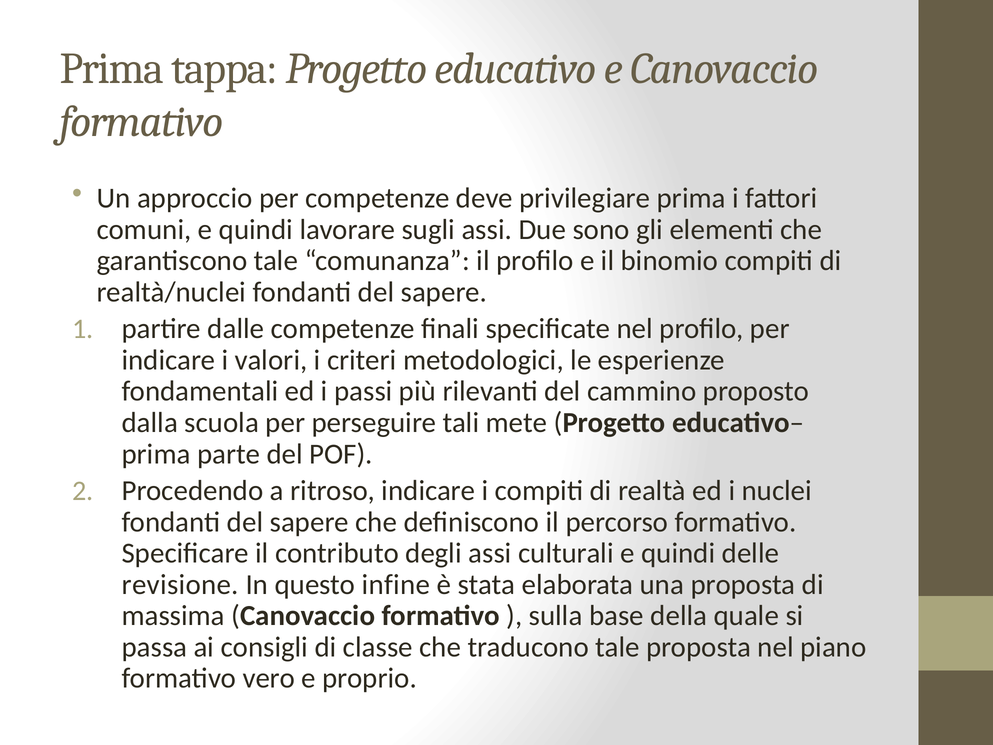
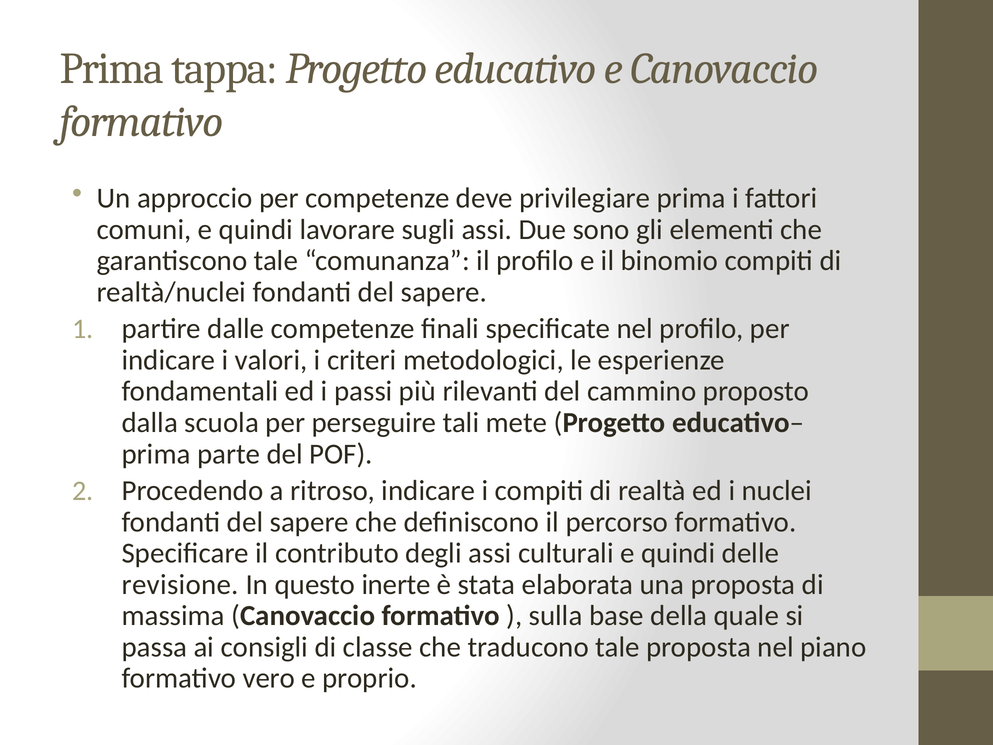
infine: infine -> inerte (396, 584)
